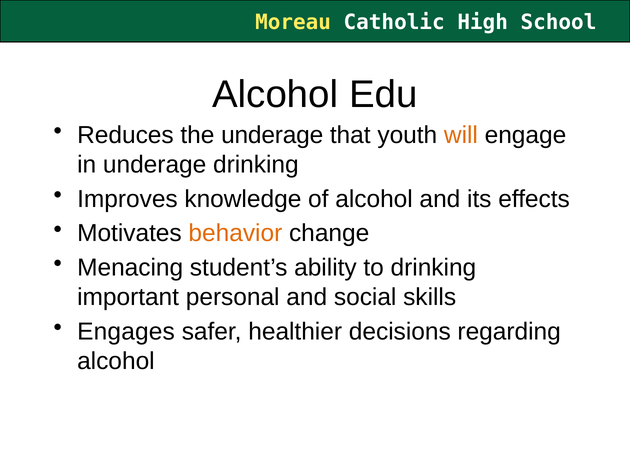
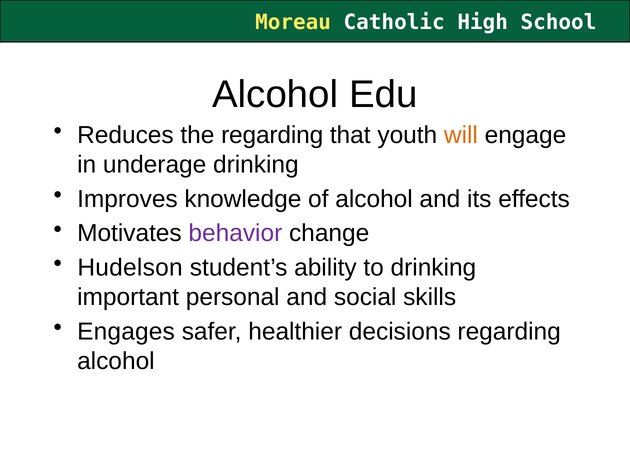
the underage: underage -> regarding (272, 135)
behavior colour: orange -> purple (235, 233)
Menacing: Menacing -> Hudelson (130, 267)
